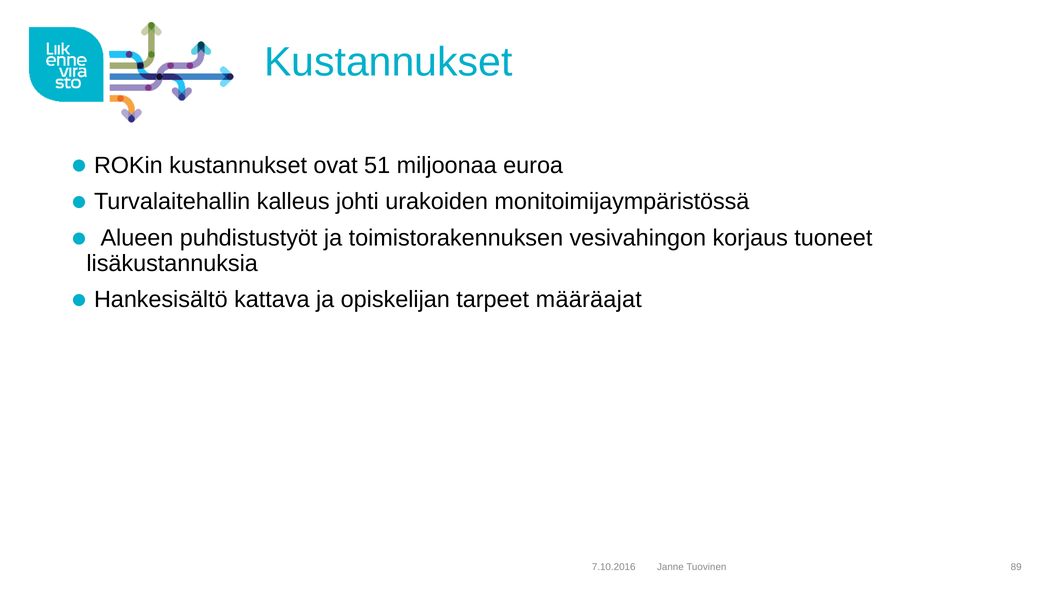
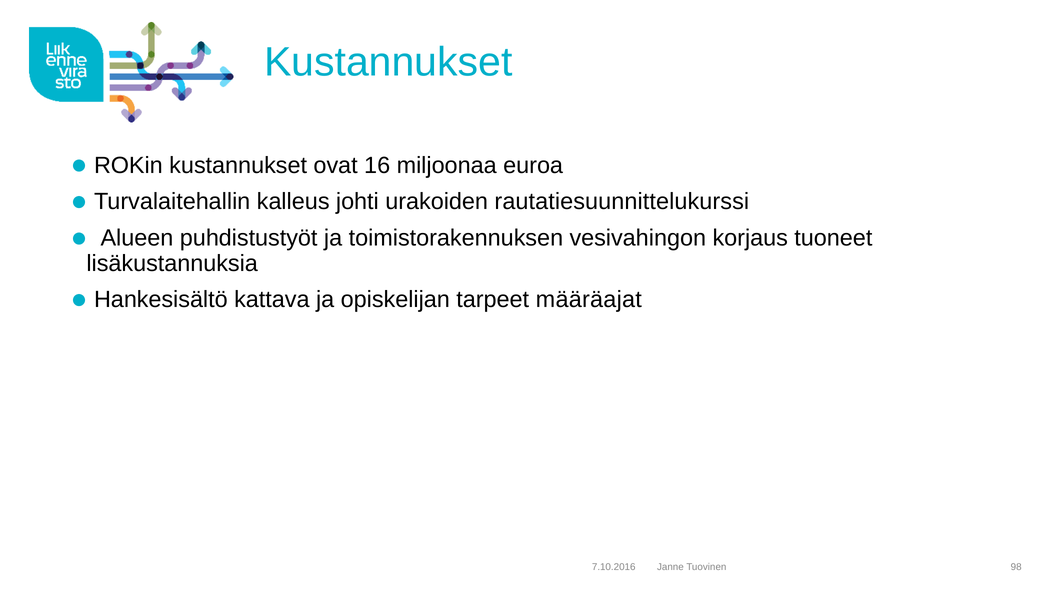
51: 51 -> 16 (377, 165)
monitoimijaympäristössä: monitoimijaympäristössä -> rautatiesuunnittelukurssi (622, 202)
89: 89 -> 98 (1016, 567)
